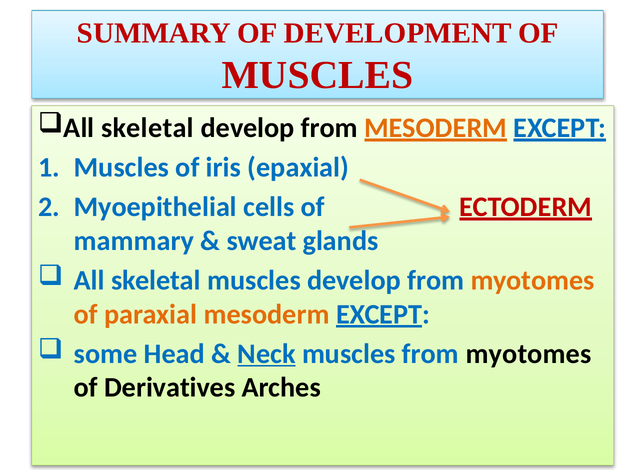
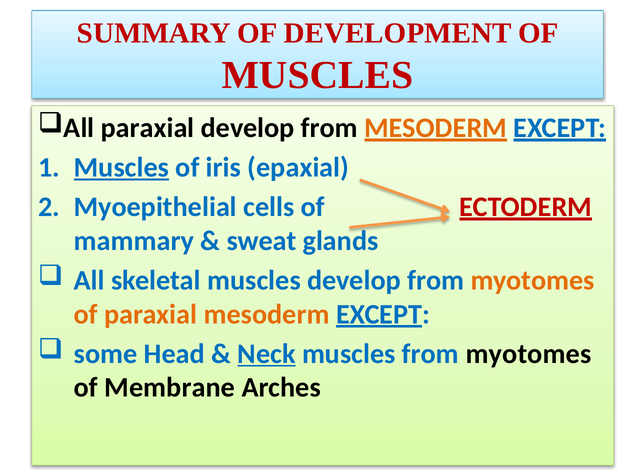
skeletal: skeletal -> paraxial (148, 128)
Muscles underline: none -> present (121, 167)
Derivatives: Derivatives -> Membrane (170, 388)
